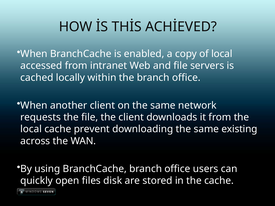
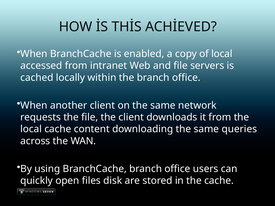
prevent: prevent -> content (92, 129)
existing: existing -> queries (239, 129)
